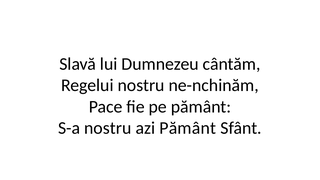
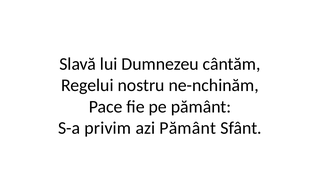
S-a nostru: nostru -> privim (108, 128)
